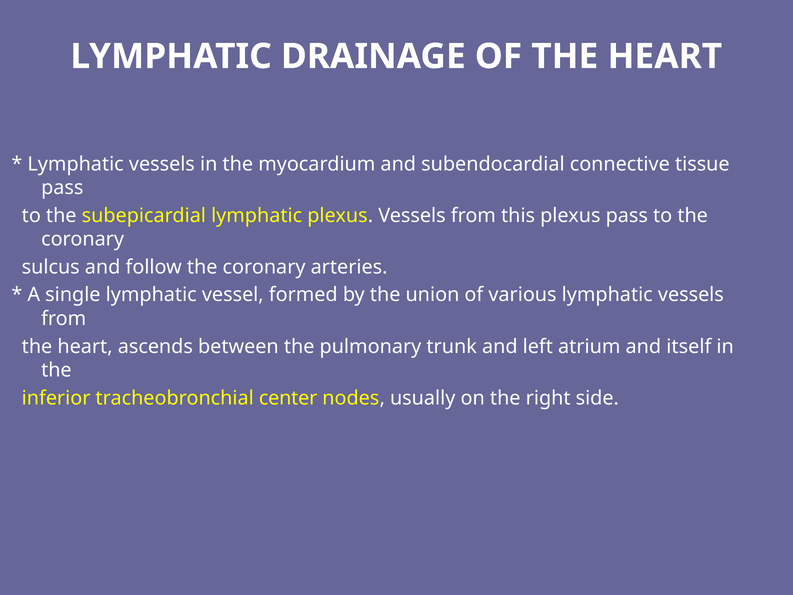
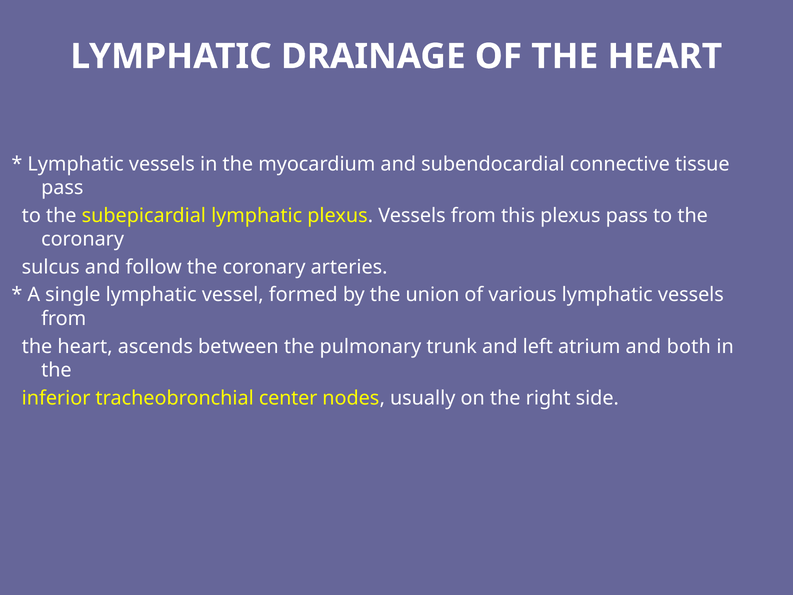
itself: itself -> both (689, 346)
